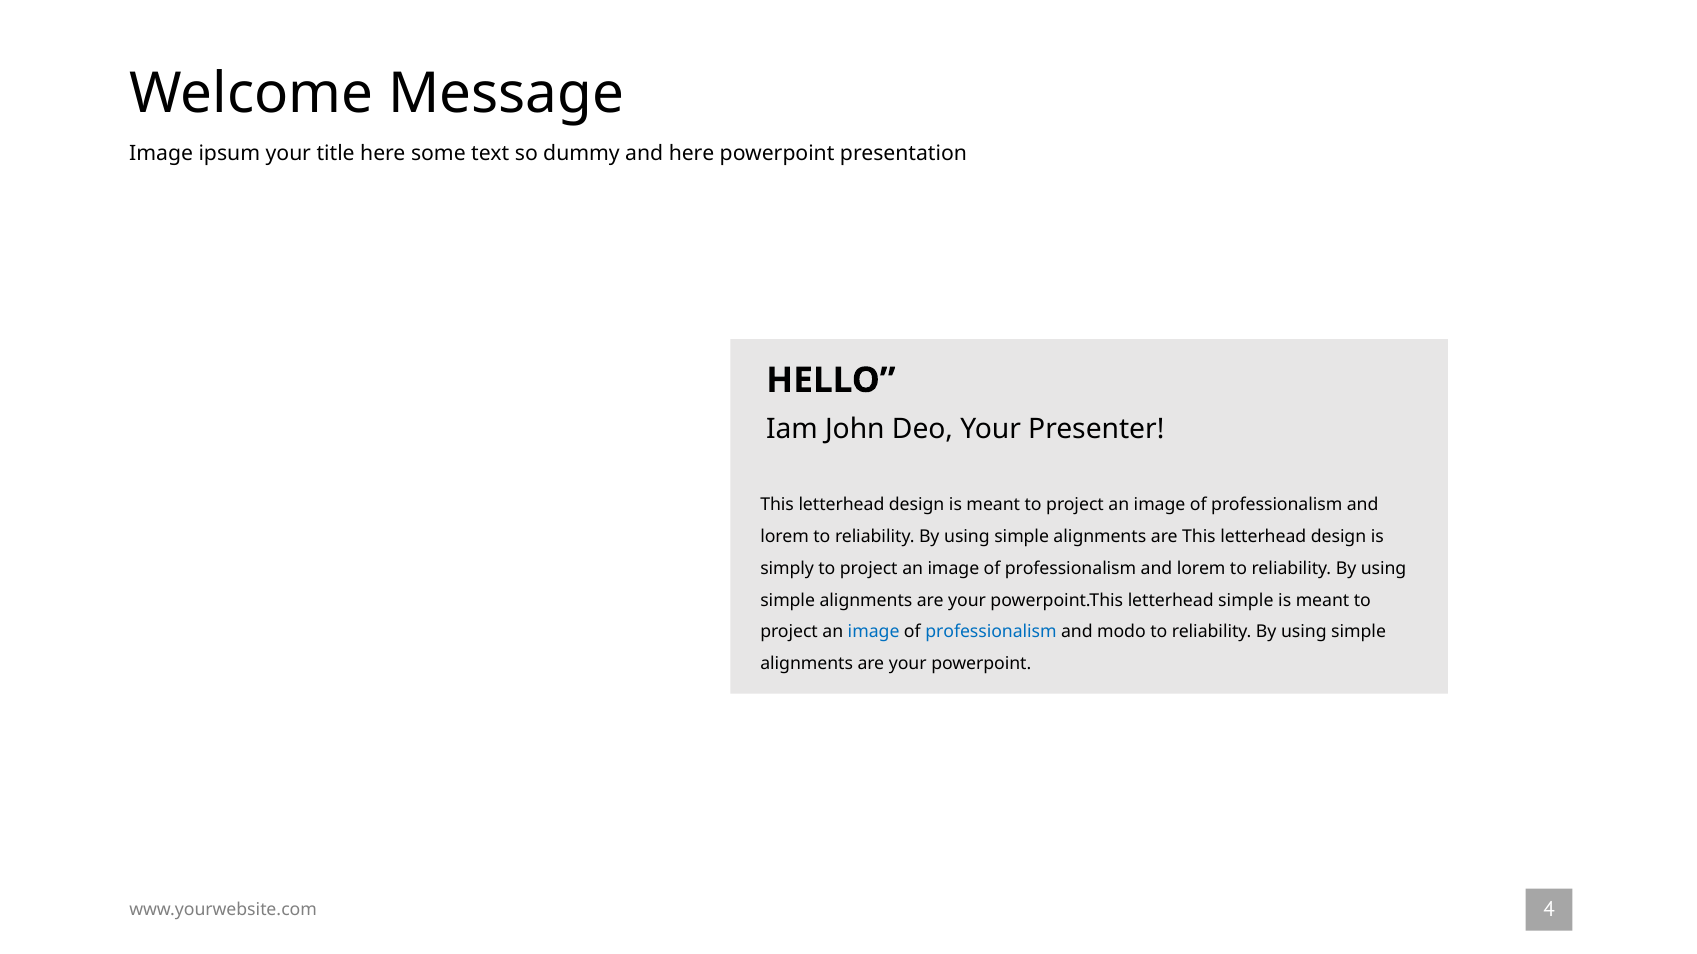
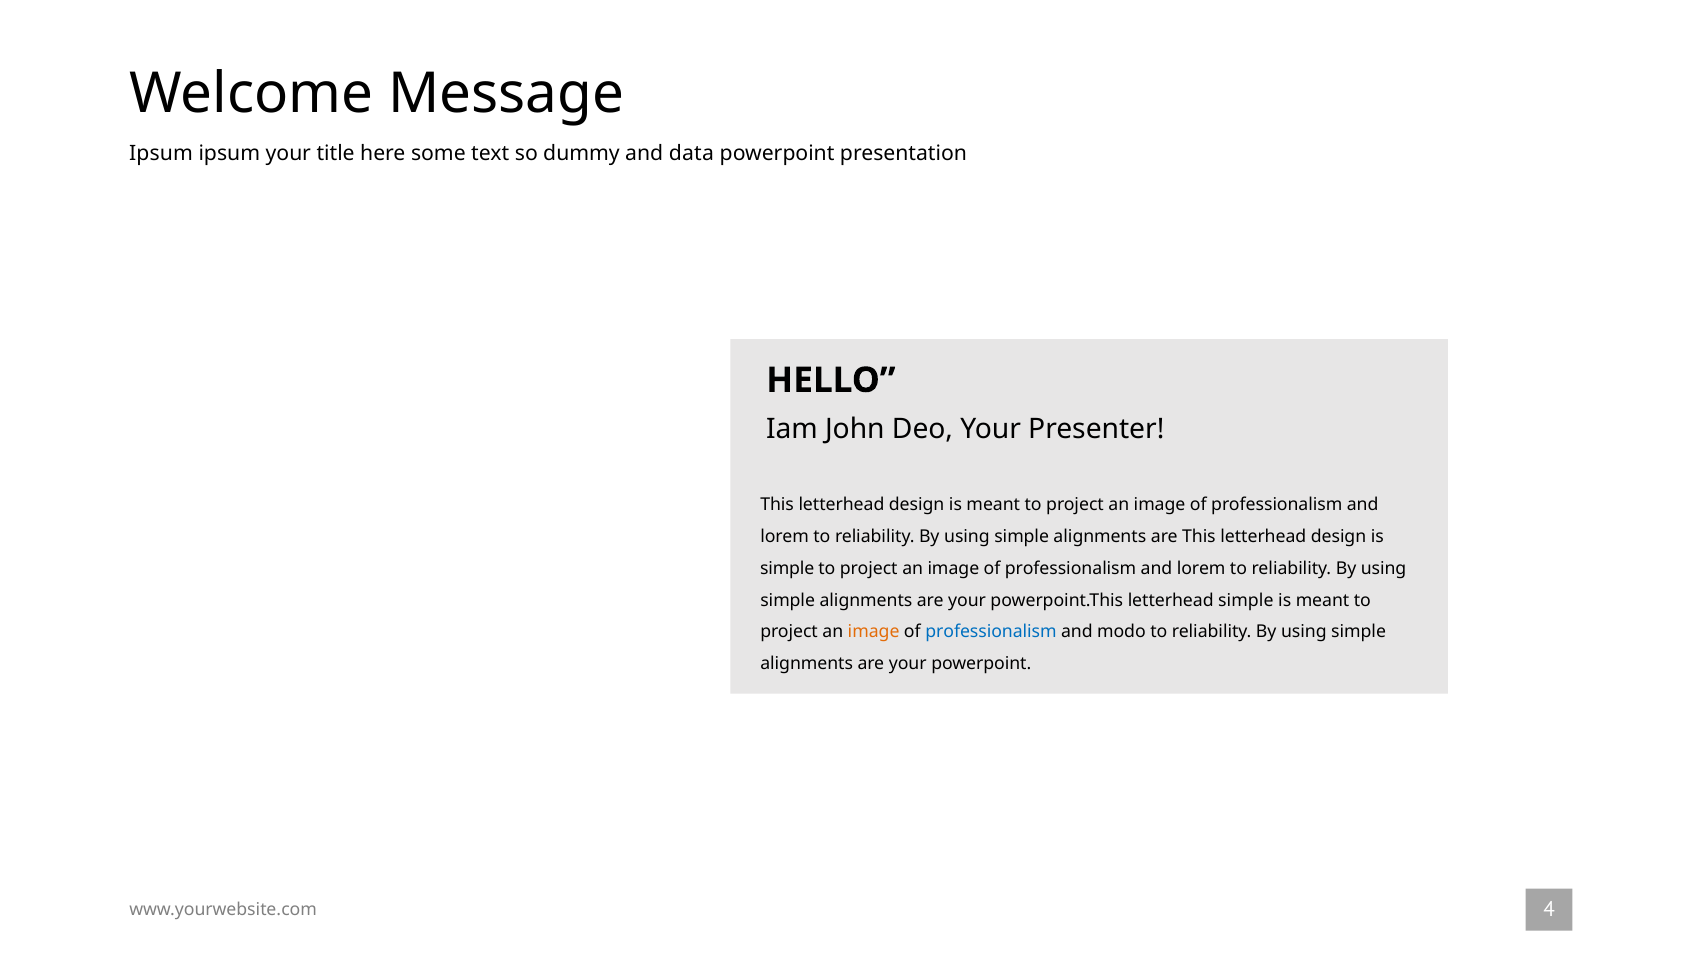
Image: Image -> Ipsum (161, 154)
and here: here -> data (691, 154)
simply: simply -> simple (787, 569)
image colour: blue -> orange (874, 632)
